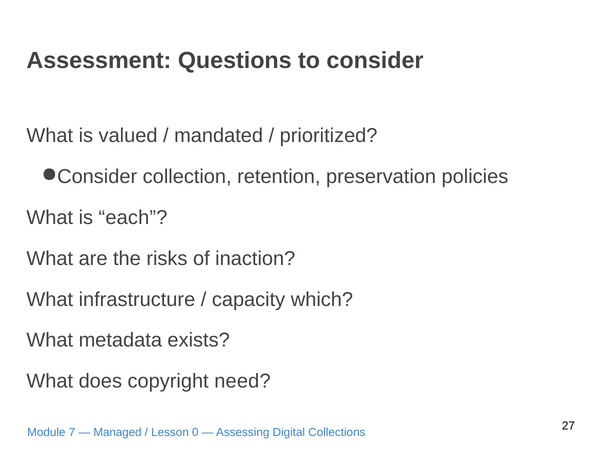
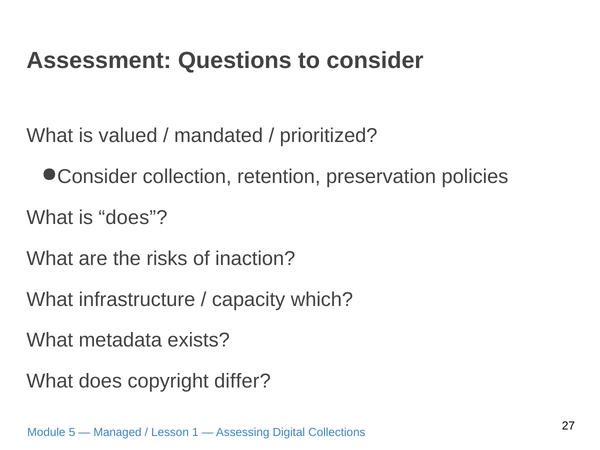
is each: each -> does (133, 218)
need: need -> differ (242, 381)
7: 7 -> 5 (72, 433)
0: 0 -> 1 (195, 433)
